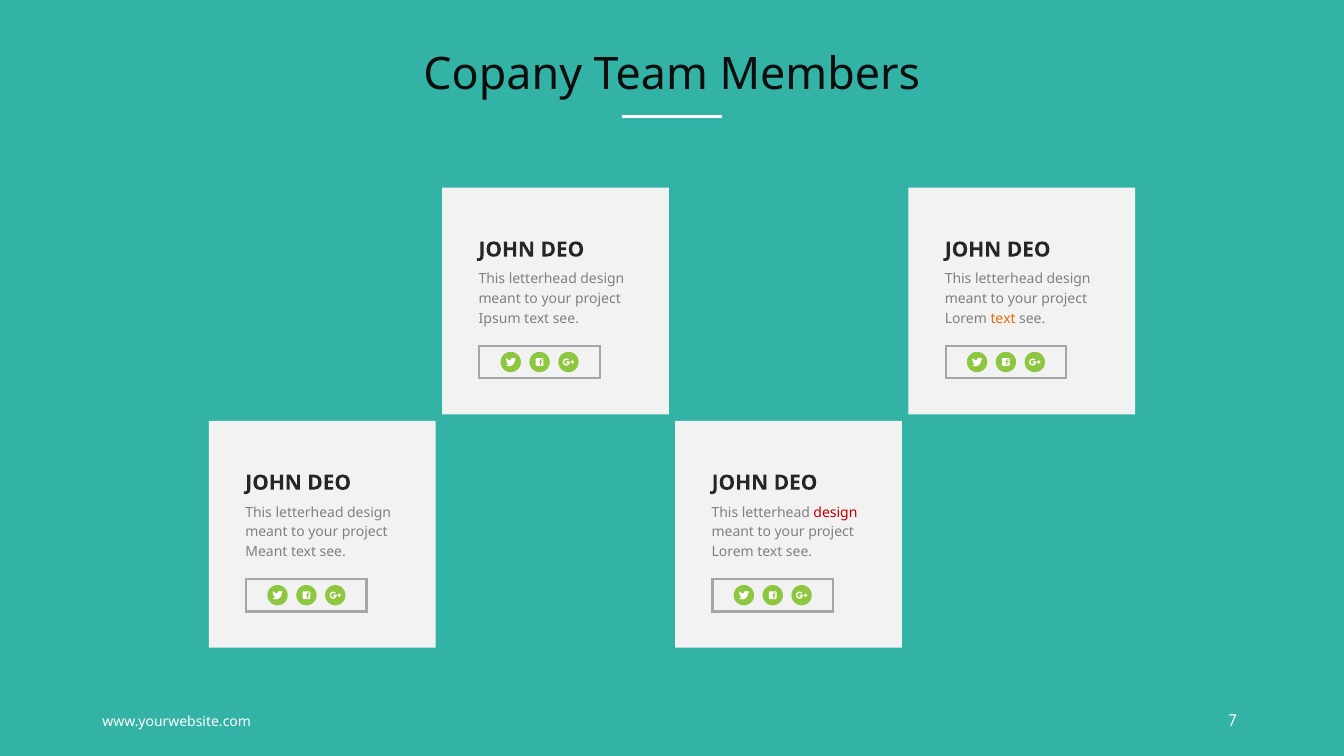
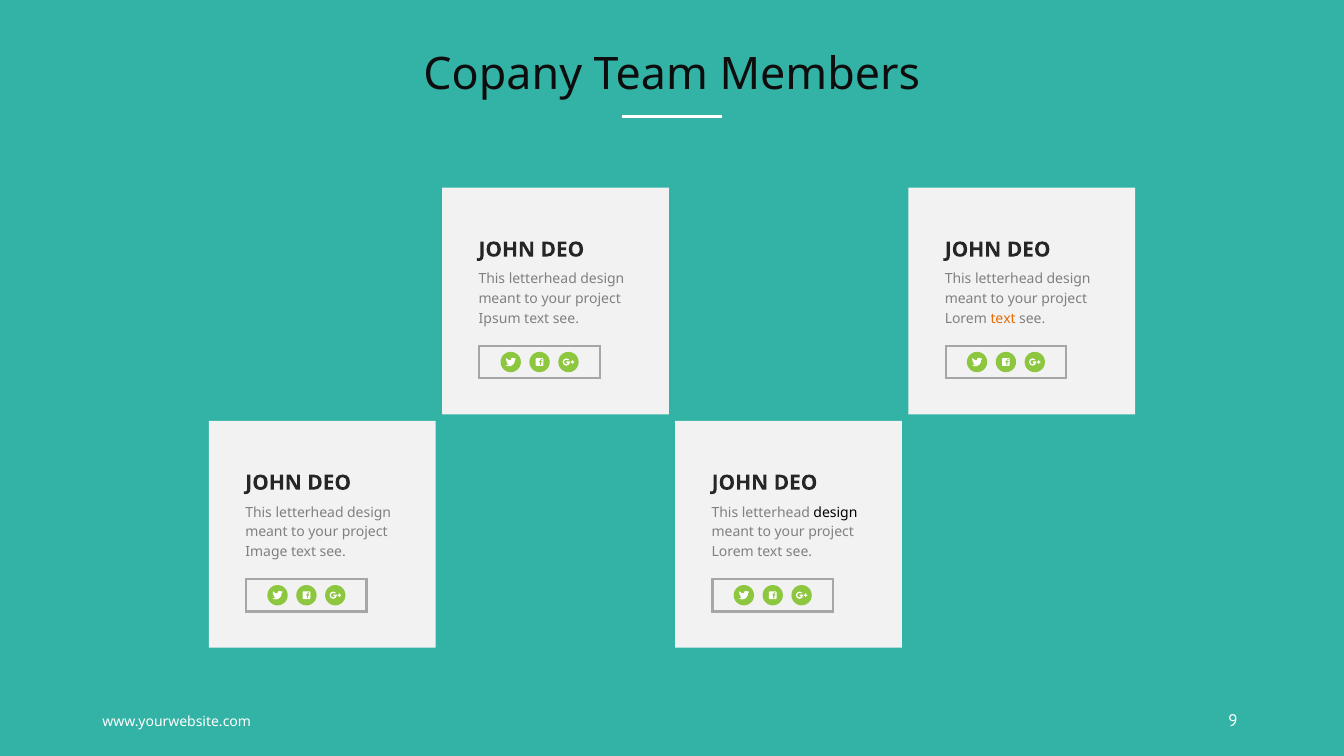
design colour: red -> black (835, 512)
Meant: Meant -> Image (266, 552)
7: 7 -> 9 (1233, 721)
